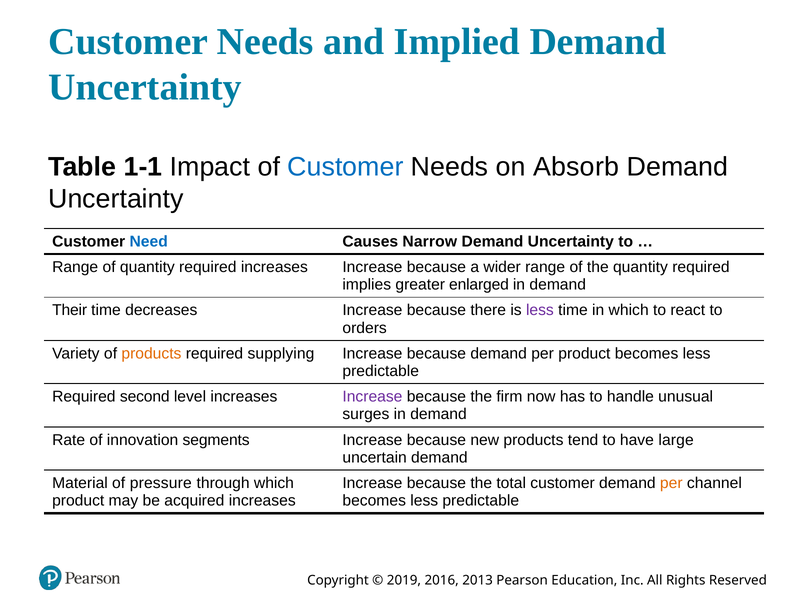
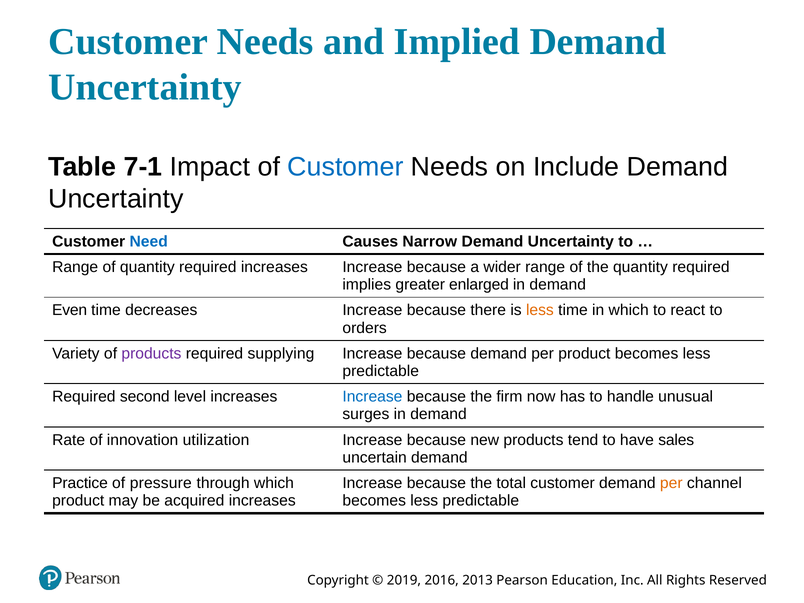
1-1: 1-1 -> 7-1 (143, 167)
Absorb: Absorb -> Include (576, 167)
Their: Their -> Even (70, 310)
less colour: purple -> orange (540, 310)
products colour: orange -> purple (151, 354)
Increase colour: purple -> blue (372, 397)
segments: segments -> utilization (216, 440)
large: large -> sales (676, 440)
Material: Material -> Practice (80, 483)
